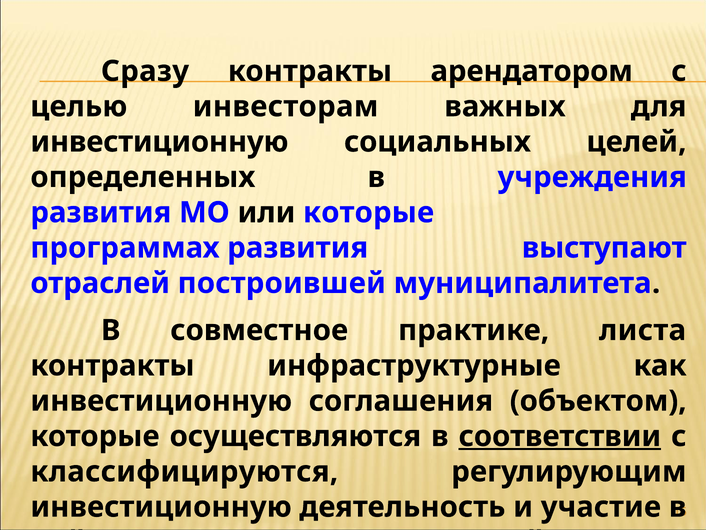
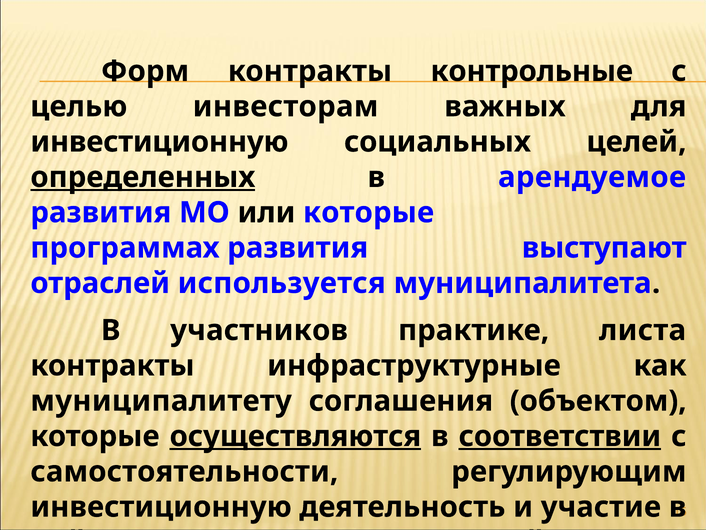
Сразу: Сразу -> Форм (145, 71)
арендатором: арендатором -> контрольные (532, 71)
определенных underline: none -> present (143, 177)
учреждения: учреждения -> арендуемое (592, 177)
построившей: построившей -> используется (282, 283)
совместное: совместное -> участников (259, 330)
инвестиционную: инвестиционную -> муниципалитету (161, 401)
осуществляются underline: none -> present (295, 436)
классифицируются: классифицируются -> самостоятельности (184, 471)
